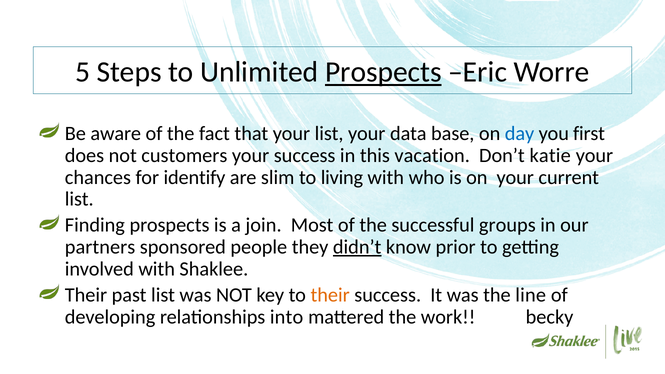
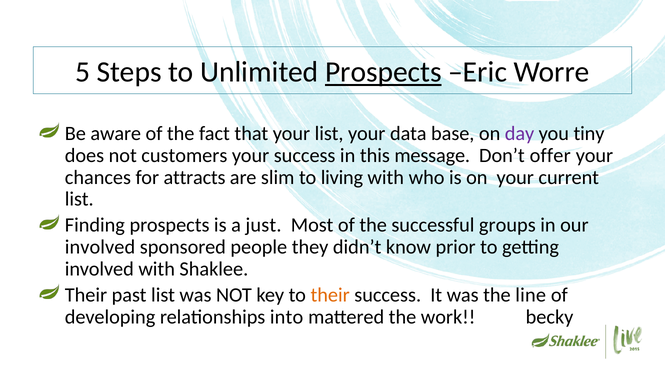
day colour: blue -> purple (520, 133)
first: first -> tiny (589, 133)
vacation: vacation -> message (432, 155)
katie: katie -> offer (550, 155)
identify: identify -> attracts (195, 177)
join: join -> just (263, 225)
partners: partners -> involved (100, 247)
didn’t underline: present -> none (357, 247)
